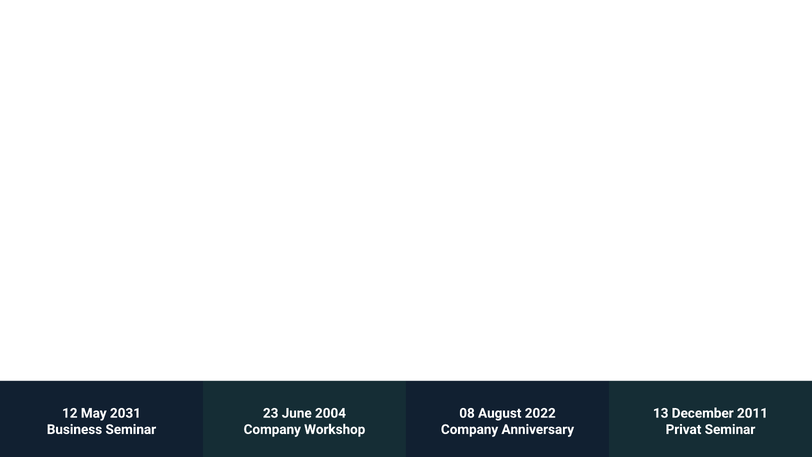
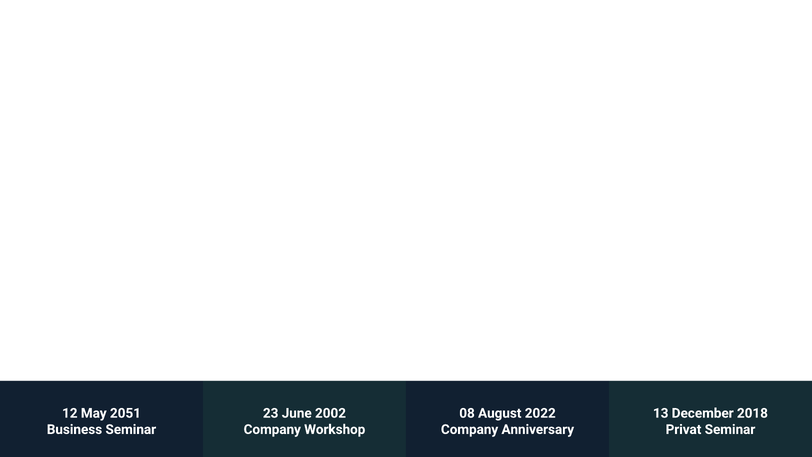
2031: 2031 -> 2051 (125, 413)
2004: 2004 -> 2002 (330, 413)
2011: 2011 -> 2018 (752, 413)
